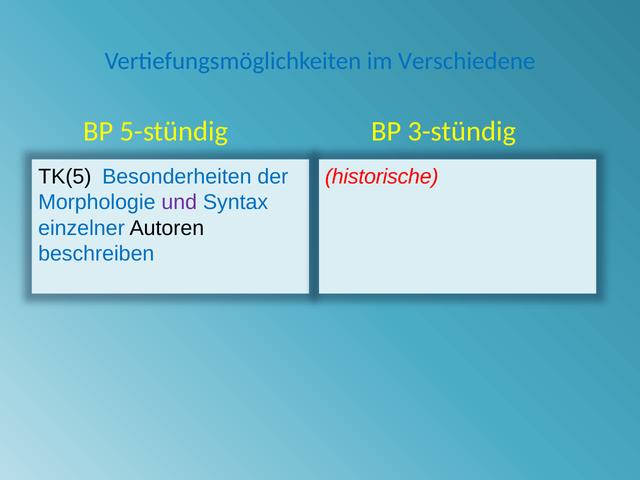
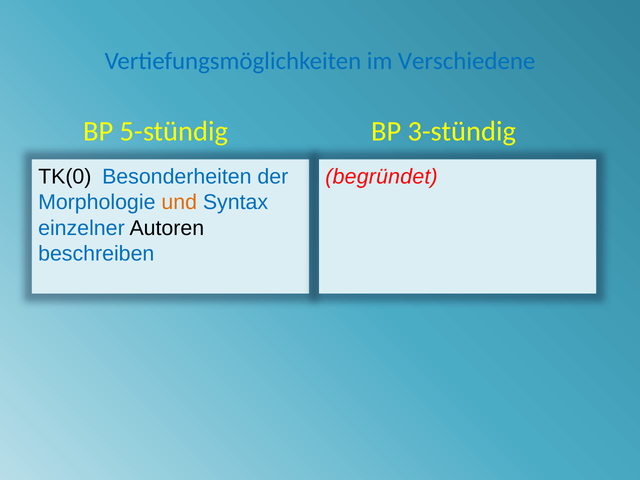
TK(5: TK(5 -> TK(0 (65, 177)
historische: historische -> begründet (382, 177)
und colour: purple -> orange (179, 202)
